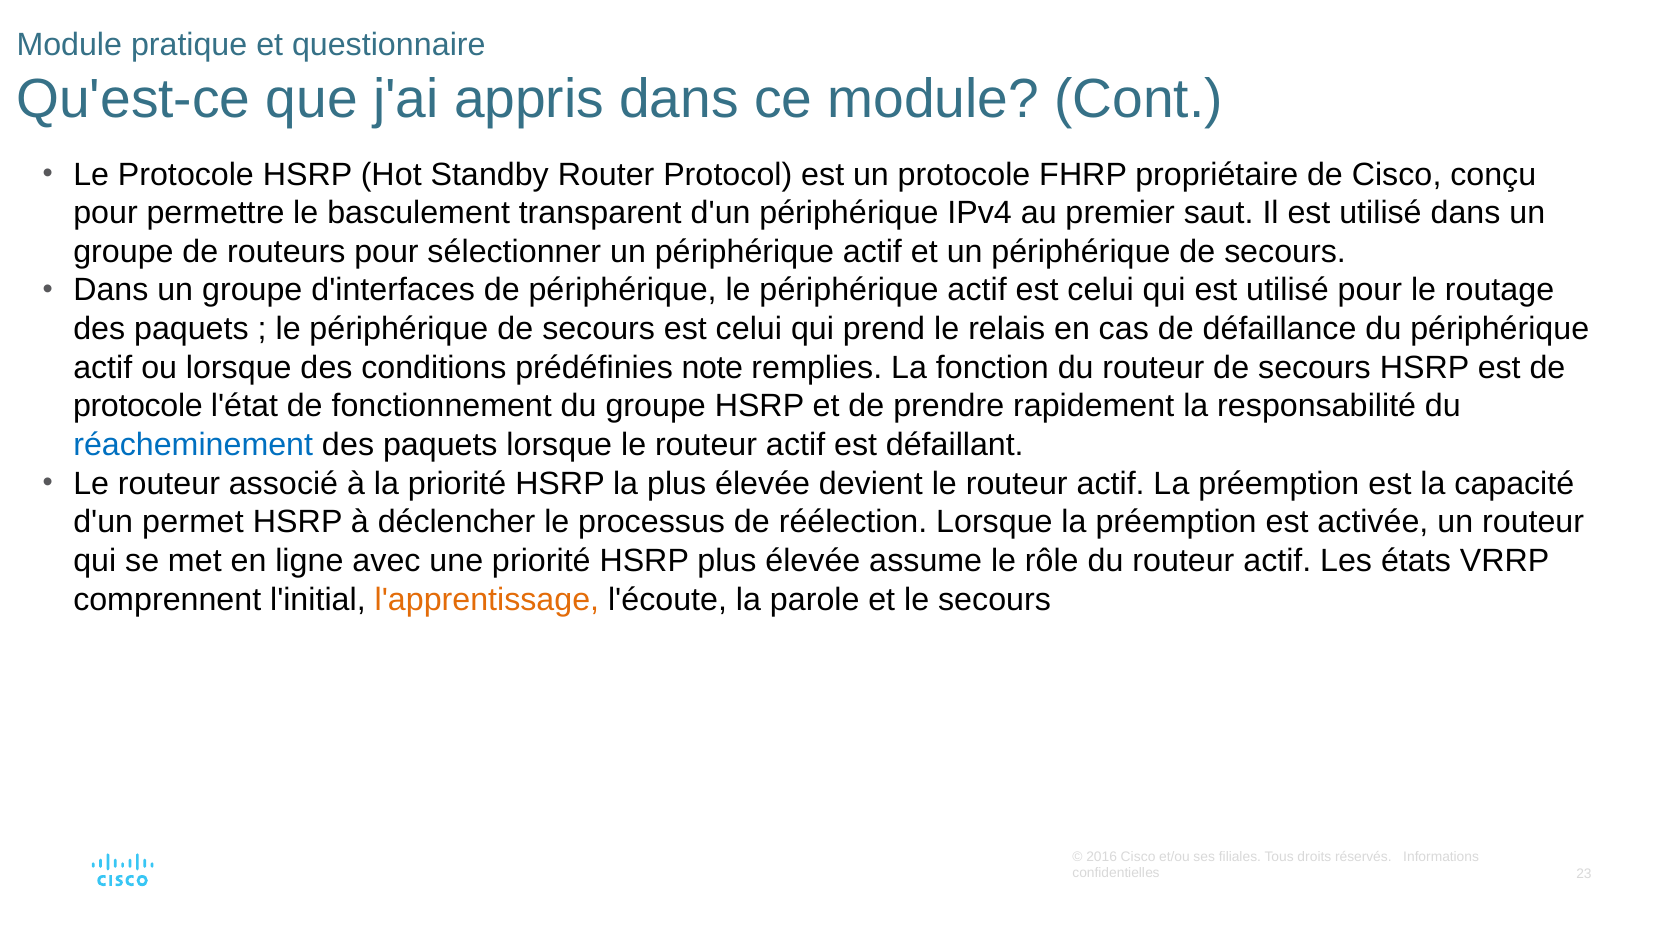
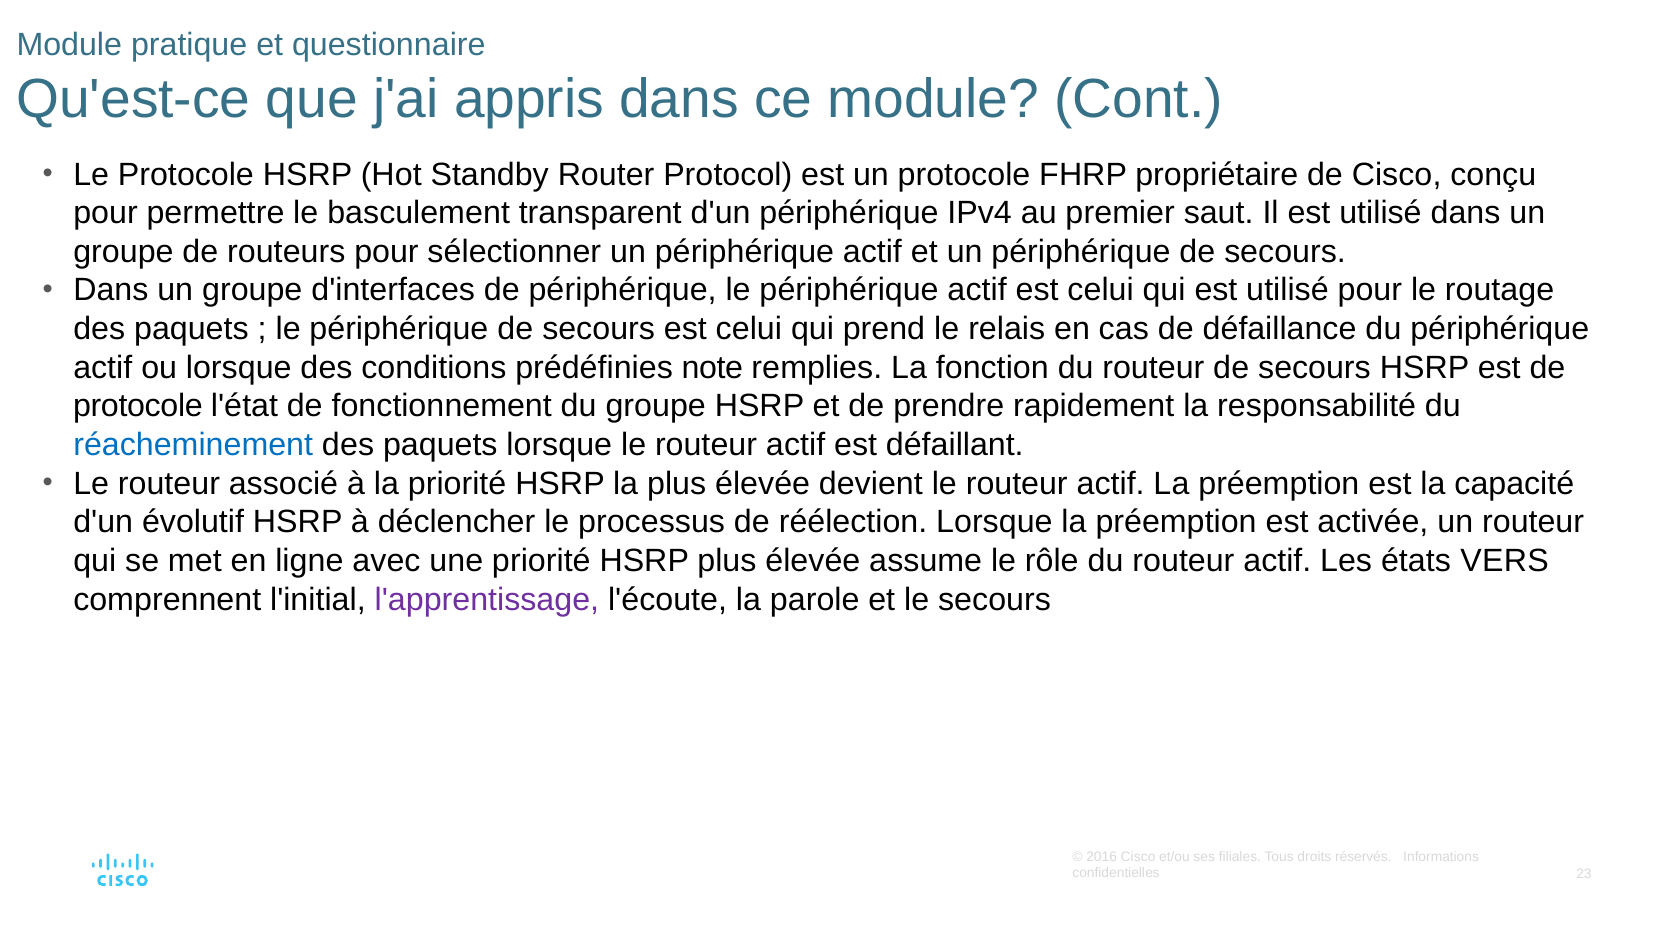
permet: permet -> évolutif (193, 522)
VRRP: VRRP -> VERS (1505, 560)
l'apprentissage colour: orange -> purple (487, 599)
